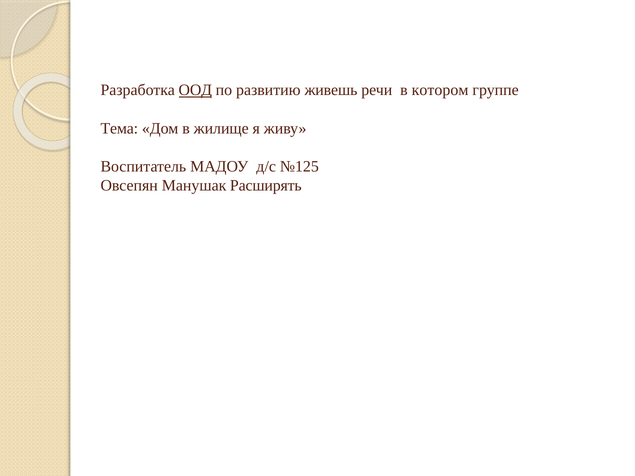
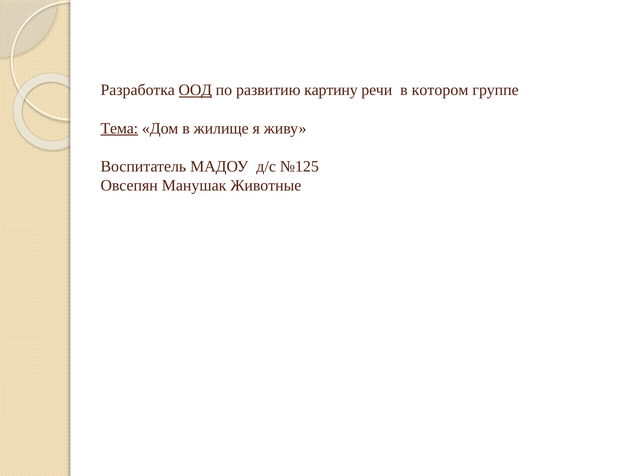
живешь: живешь -> картину (331, 90)
Тема underline: none -> present (119, 128)
Расширять: Расширять -> Животные (266, 186)
